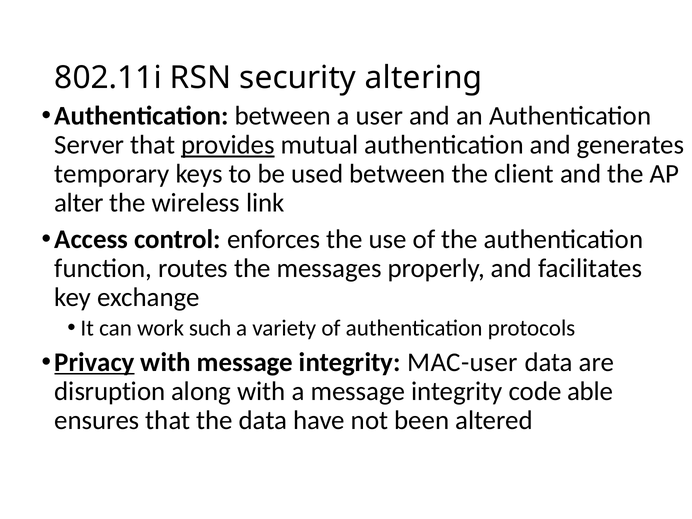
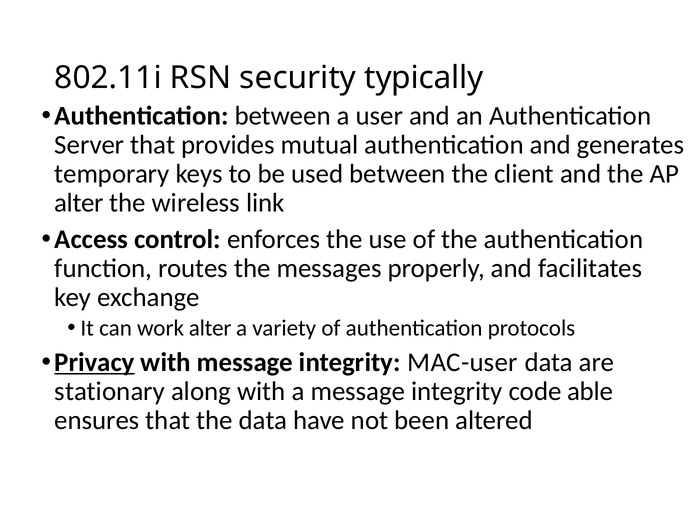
altering: altering -> typically (424, 78)
provides underline: present -> none (228, 145)
work such: such -> alter (210, 328)
disruption: disruption -> stationary (110, 391)
